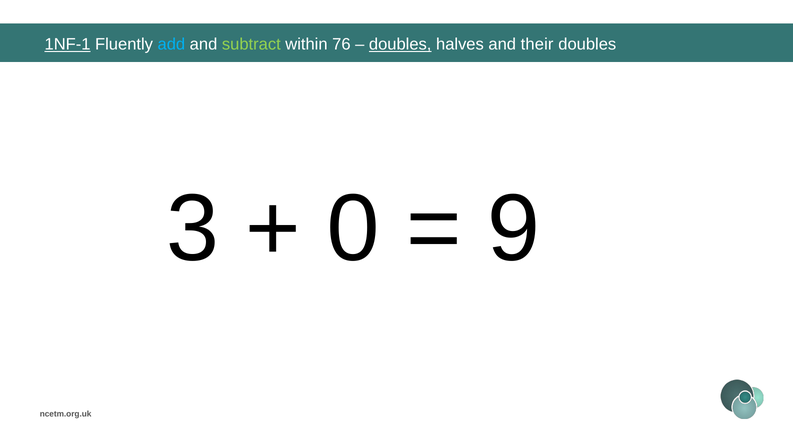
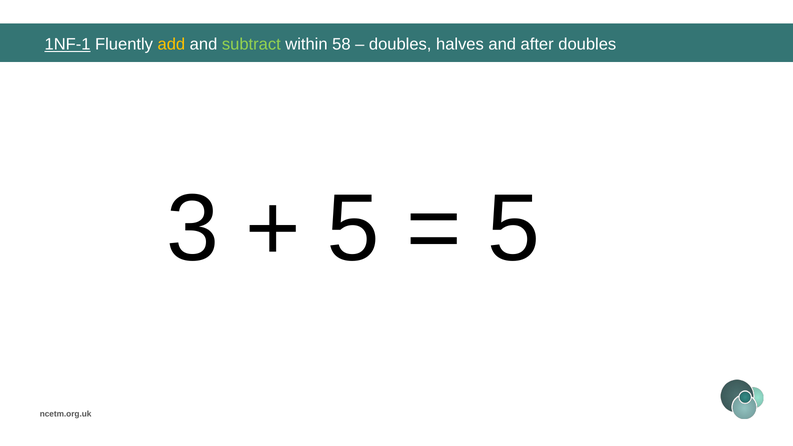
add colour: light blue -> yellow (171, 44)
76: 76 -> 58 (341, 44)
doubles underline: present -> none (400, 44)
their: their -> after (537, 44)
0: 0 -> 5 (353, 229)
9: 9 -> 5 (514, 229)
